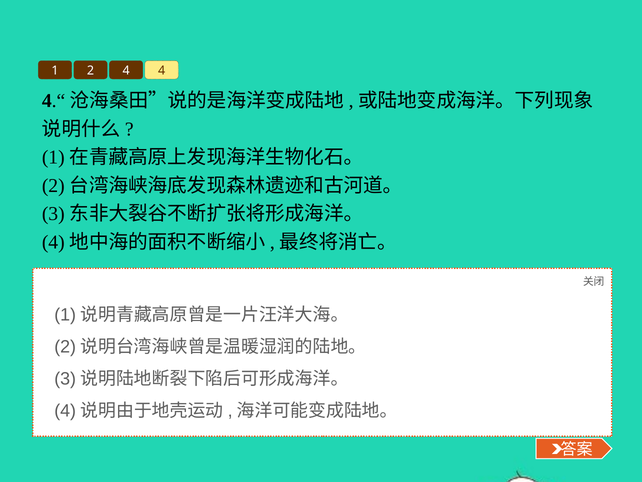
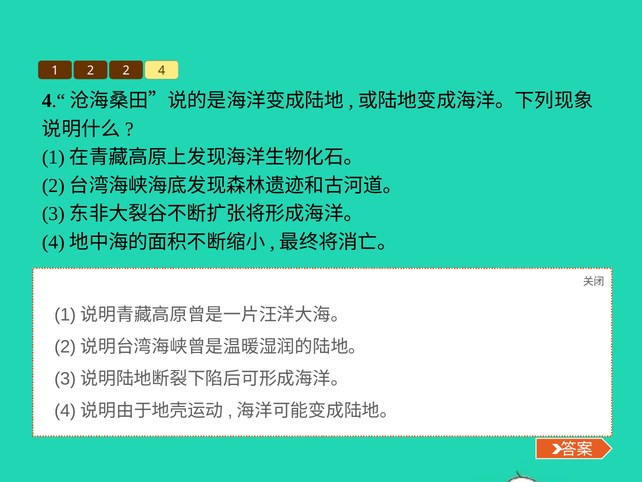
2 4: 4 -> 2 (126, 71)
